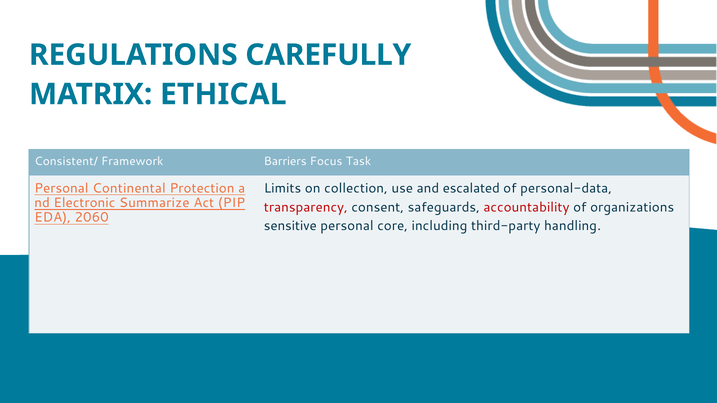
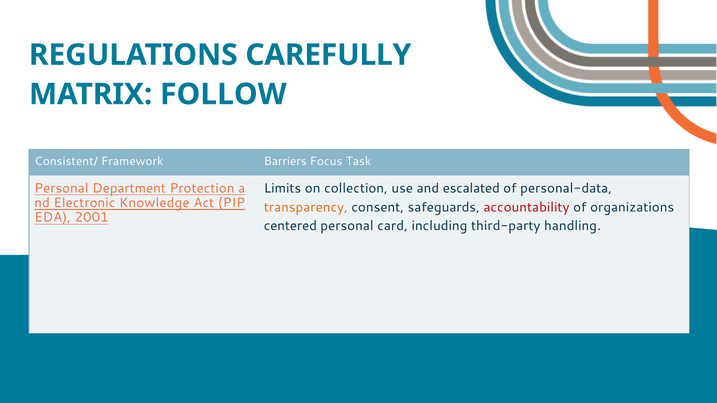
ETHICAL: ETHICAL -> FOLLOW (223, 94)
Continental: Continental -> Department (129, 188)
Summarize: Summarize -> Knowledge (154, 203)
transparency colour: red -> orange (306, 207)
2060: 2060 -> 2001 (92, 218)
sensitive: sensitive -> centered (290, 226)
core: core -> card (393, 226)
